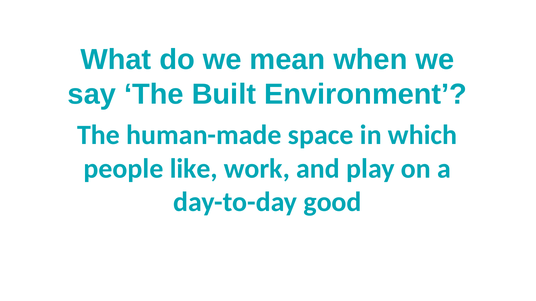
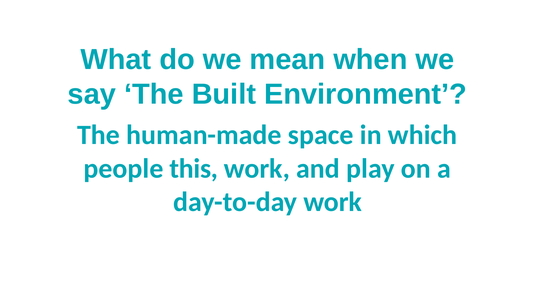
people like: like -> this (194, 169)
day-to-day good: good -> work (333, 202)
